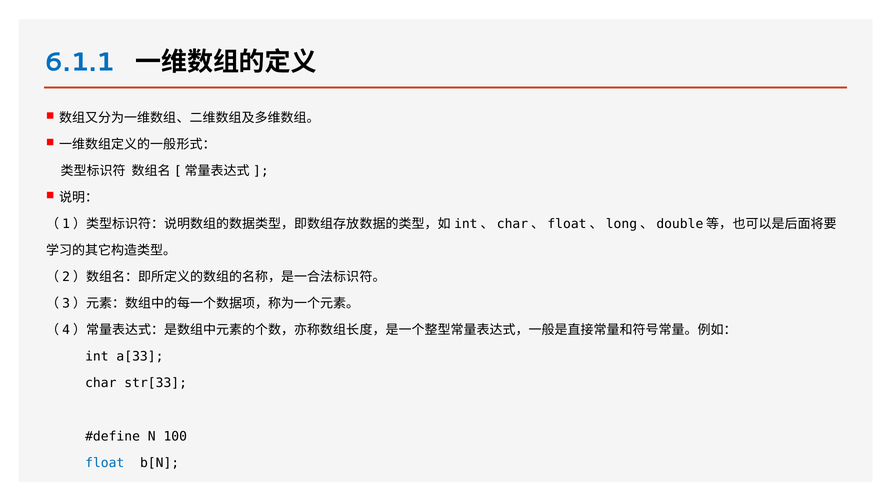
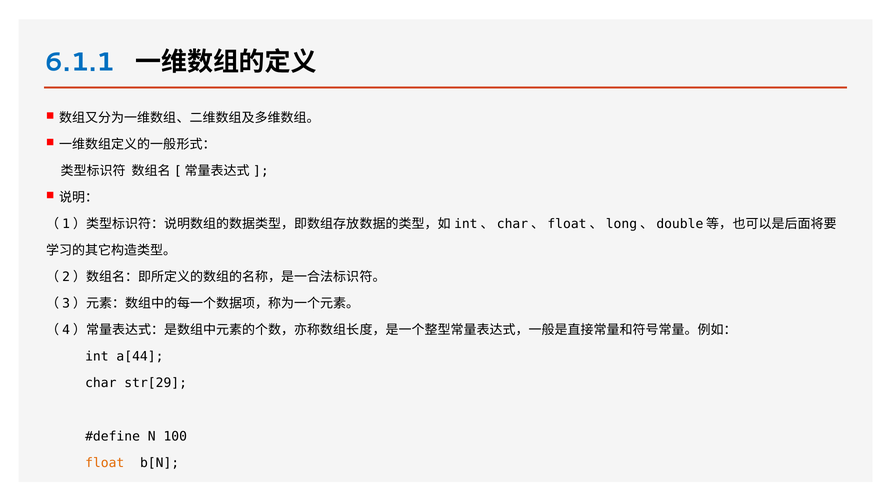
a[33: a[33 -> a[44 (140, 357)
str[33: str[33 -> str[29 (156, 383)
float colour: blue -> orange (105, 463)
